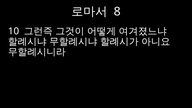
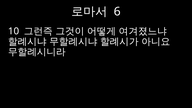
8: 8 -> 6 (117, 12)
